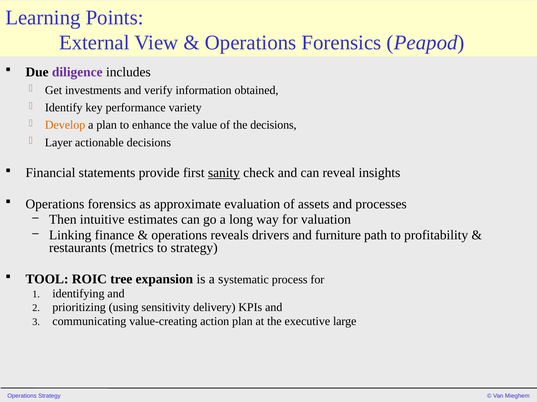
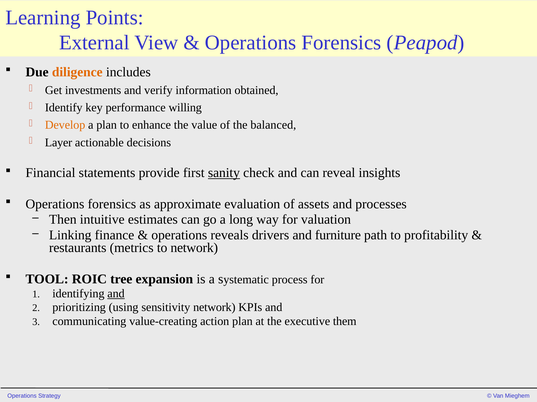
diligence colour: purple -> orange (77, 72)
variety: variety -> willing (185, 108)
the decisions: decisions -> balanced (273, 125)
to strategy: strategy -> network (194, 248)
and underline: none -> present (116, 294)
sensitivity delivery: delivery -> network (214, 308)
large: large -> them (345, 322)
